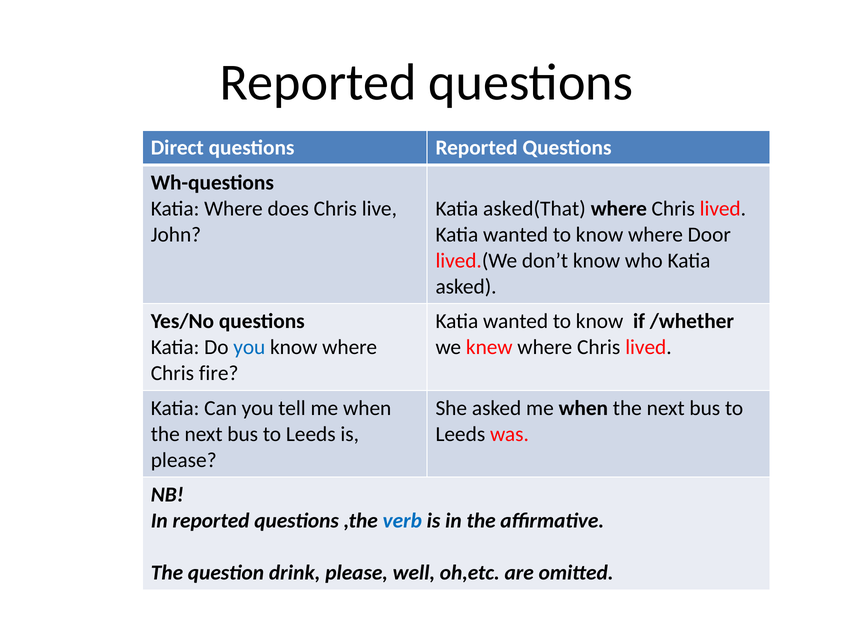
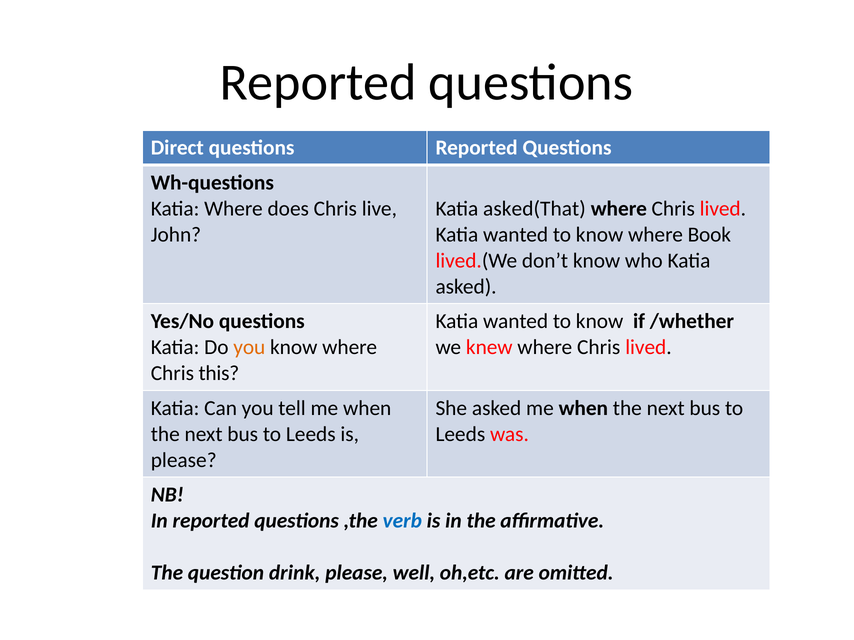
Door: Door -> Book (709, 235)
you colour: blue -> orange (249, 348)
fire: fire -> this (219, 374)
